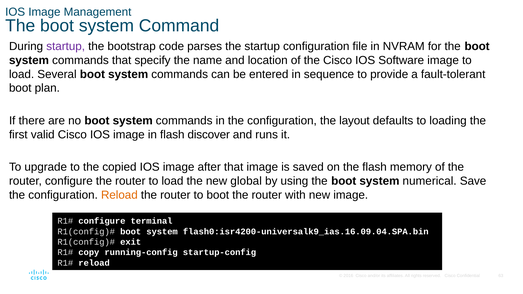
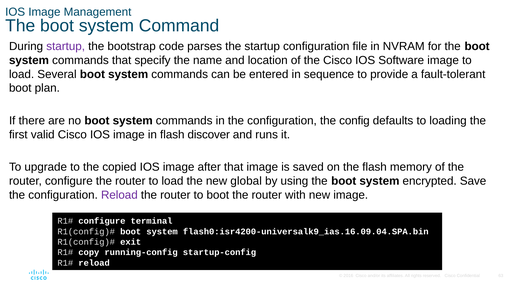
layout: layout -> config (354, 121)
numerical: numerical -> encrypted (430, 181)
Reload colour: orange -> purple (119, 195)
